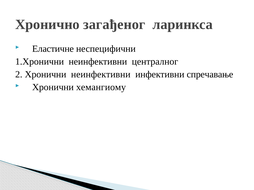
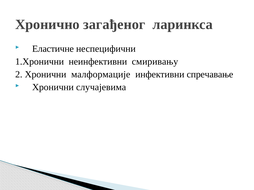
централног: централног -> смиривању (155, 62)
Хрoнични неинфективни: неинфективни -> малформације (101, 74)
хемангиому: хемангиому -> случајевима (101, 87)
